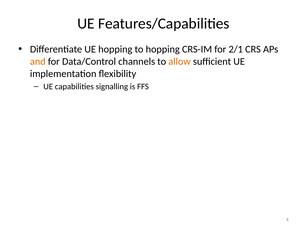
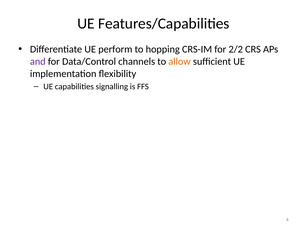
UE hopping: hopping -> perform (115, 49)
2/1: 2/1 -> 2/2 (236, 49)
and colour: orange -> purple (38, 62)
